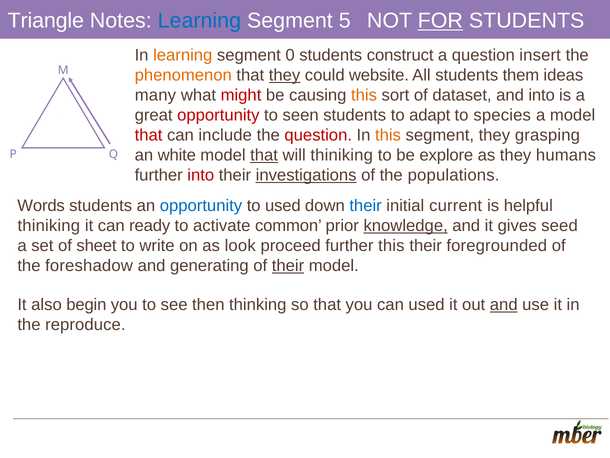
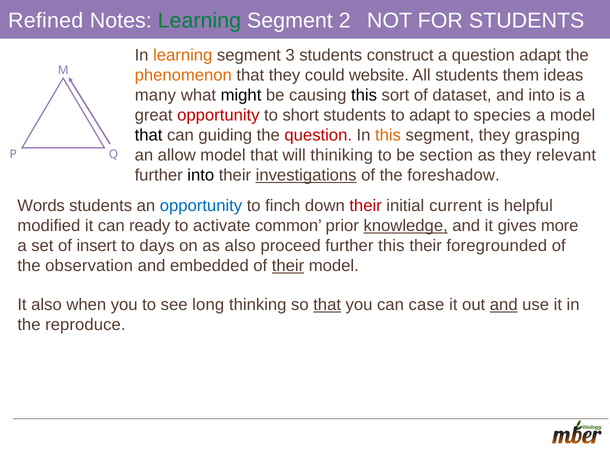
Triangle: Triangle -> Refined (46, 21)
Learning colour: blue -> green (199, 21)
5: 5 -> 2 (345, 21)
FOR underline: present -> none (440, 21)
0: 0 -> 3 (290, 55)
question insert: insert -> adapt (540, 55)
they underline: present -> none (285, 75)
might colour: red -> black (241, 95)
this colour: orange -> black (364, 95)
seen: seen -> short (301, 115)
that colour: red -> black (149, 135)
include: include -> guiding (225, 135)
white: white -> allow (177, 155)
that underline: present -> none (264, 155)
explore: explore -> section (446, 155)
humans: humans -> relevant (566, 155)
into colour: red -> black (201, 175)
populations: populations -> foreshadow (454, 175)
to used: used -> finch (283, 205)
their colour: blue -> red (366, 205)
thiniking: thiniking -> modified (49, 225)
seed: seed -> more (560, 225)
sheet: sheet -> insert (97, 245)
write: write -> days (157, 245)
as look: look -> also (240, 245)
foreshadow: foreshadow -> observation (89, 265)
generating: generating -> embedded (209, 265)
begin: begin -> when (86, 305)
then: then -> long (208, 305)
that underline: none -> present (327, 305)
can used: used -> case (426, 305)
